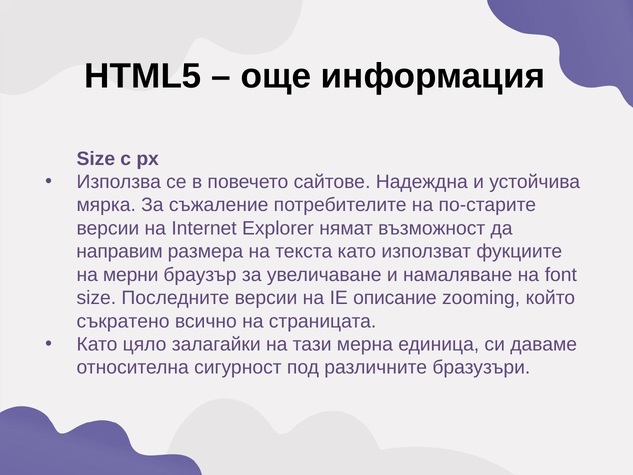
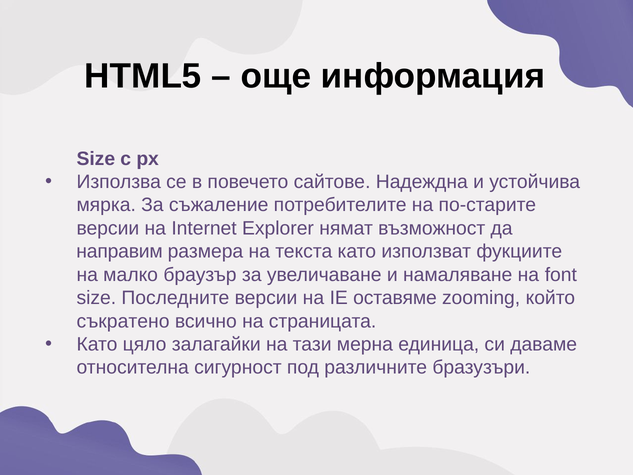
мерни: мерни -> малко (131, 275)
описание: описание -> оставяме (395, 298)
